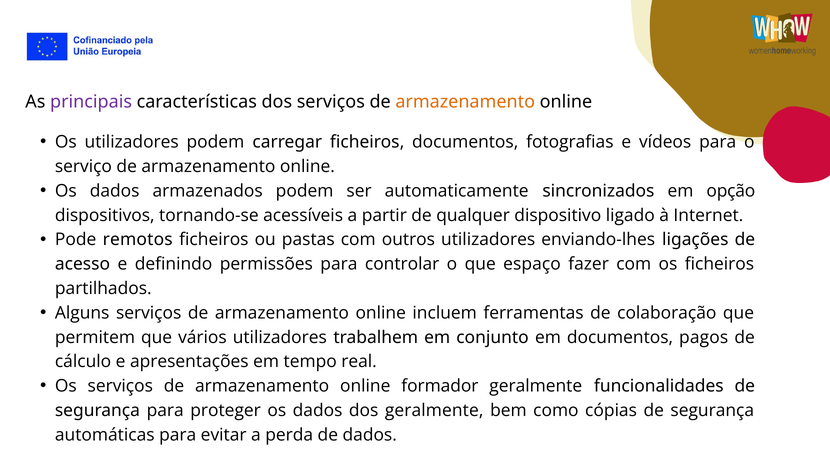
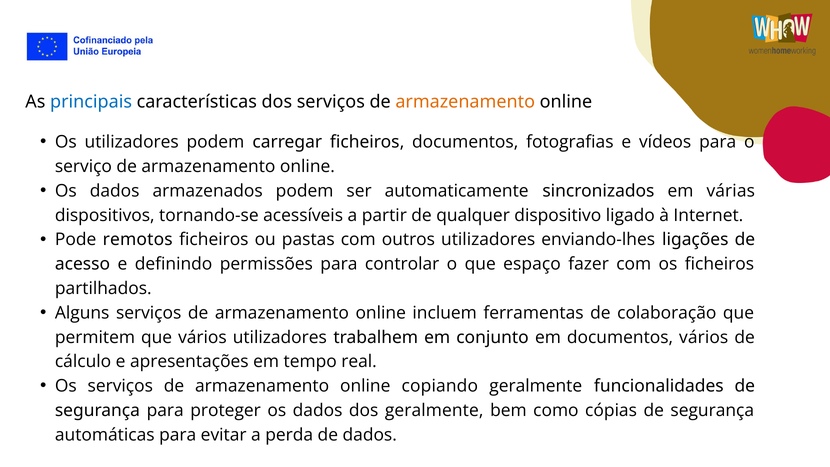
principais colour: purple -> blue (91, 102)
opção: opção -> várias (731, 191)
documentos pagos: pagos -> vários (704, 337)
formador: formador -> copiando (440, 386)
